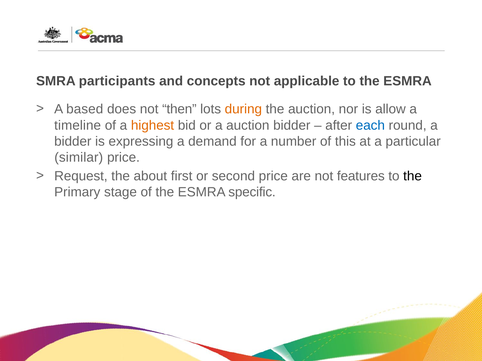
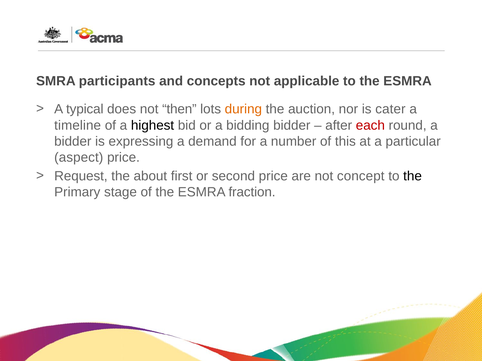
based: based -> typical (85, 109)
allow: allow -> cater (390, 109)
highest colour: orange -> black (153, 125)
a auction: auction -> bidding (248, 125)
each colour: blue -> red (370, 125)
similar: similar -> aspect (79, 158)
features: features -> concept (361, 176)
specific: specific -> fraction (252, 192)
